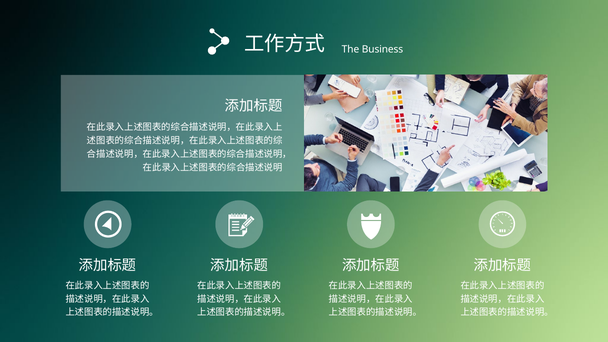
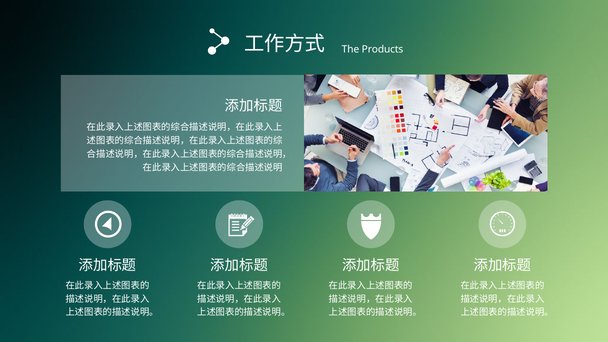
Business: Business -> Products (383, 49)
